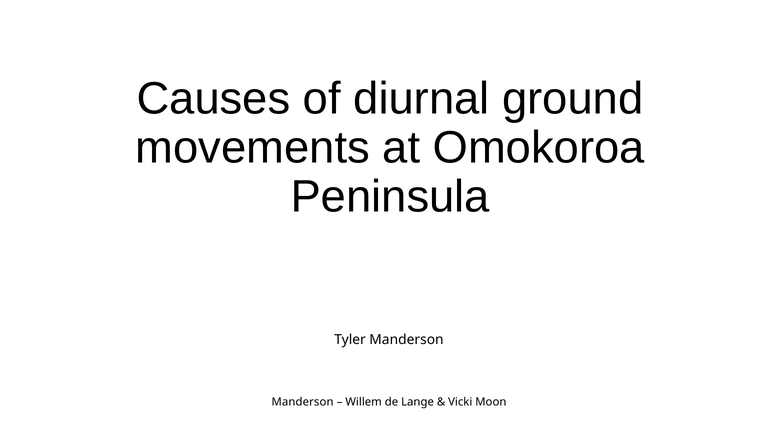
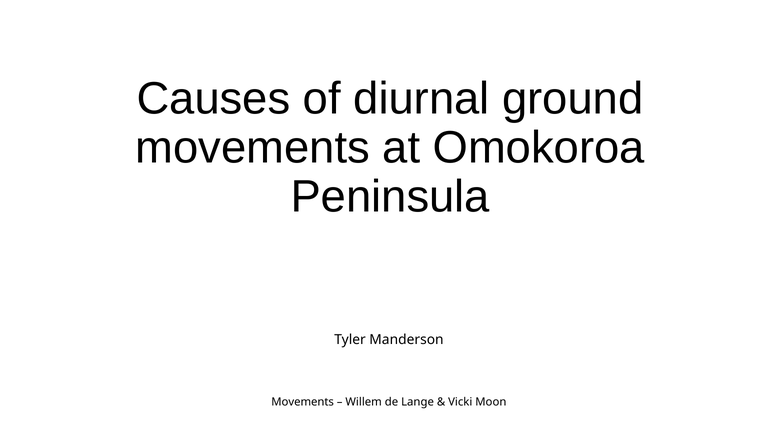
Manderson: Manderson -> Movements (303, 402)
